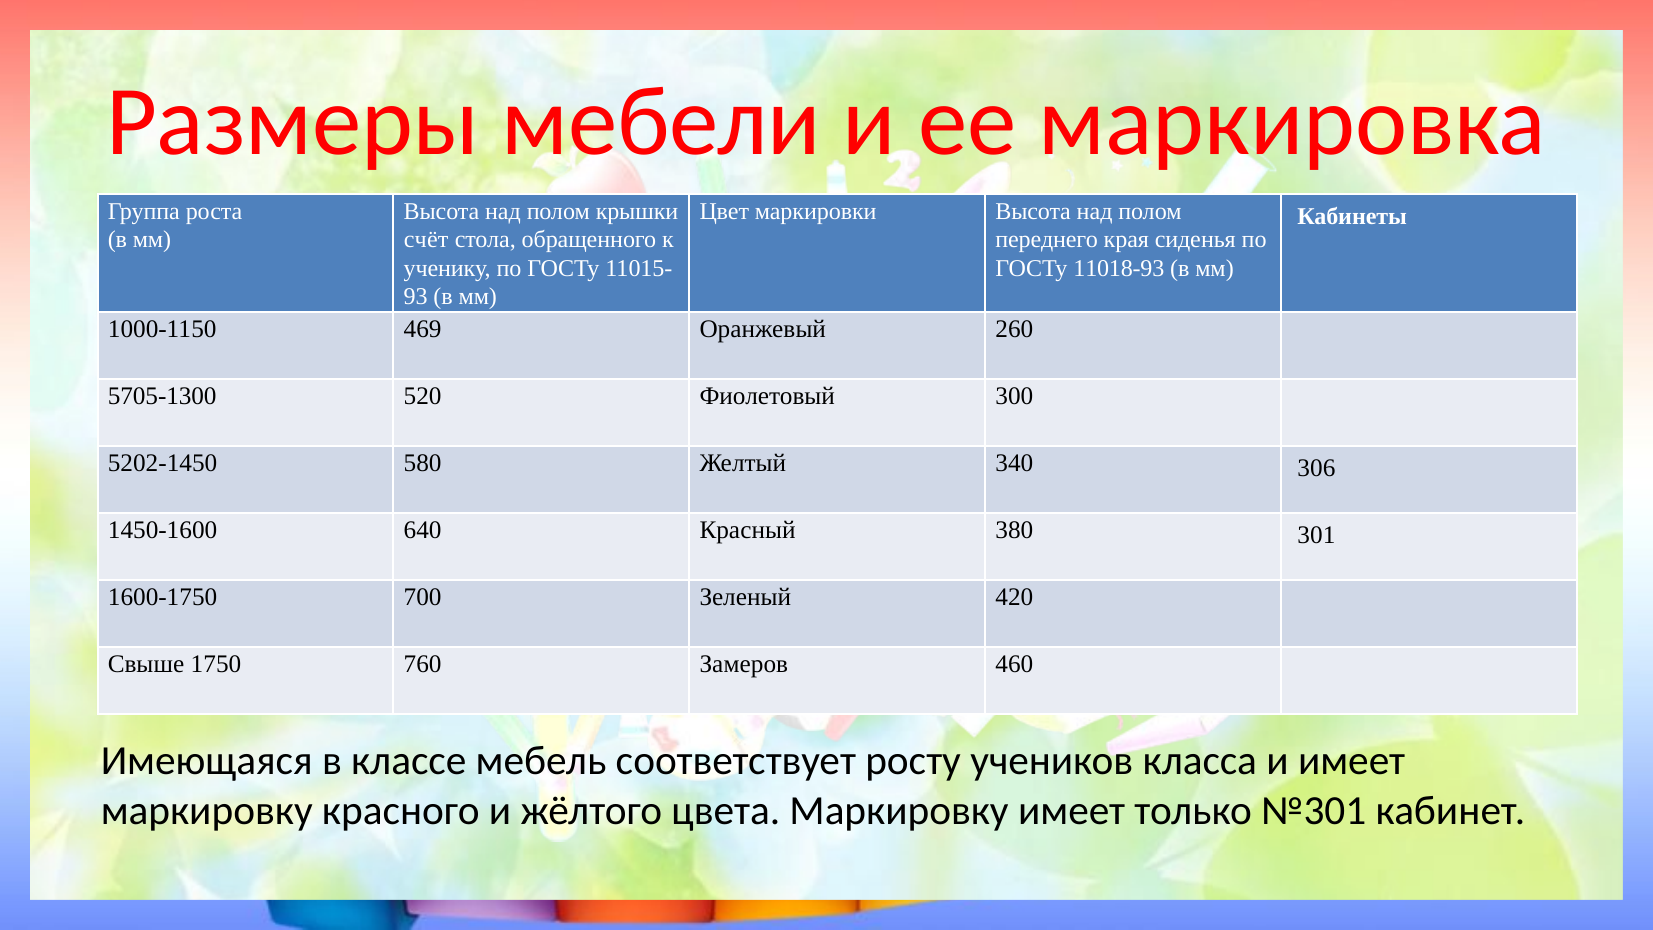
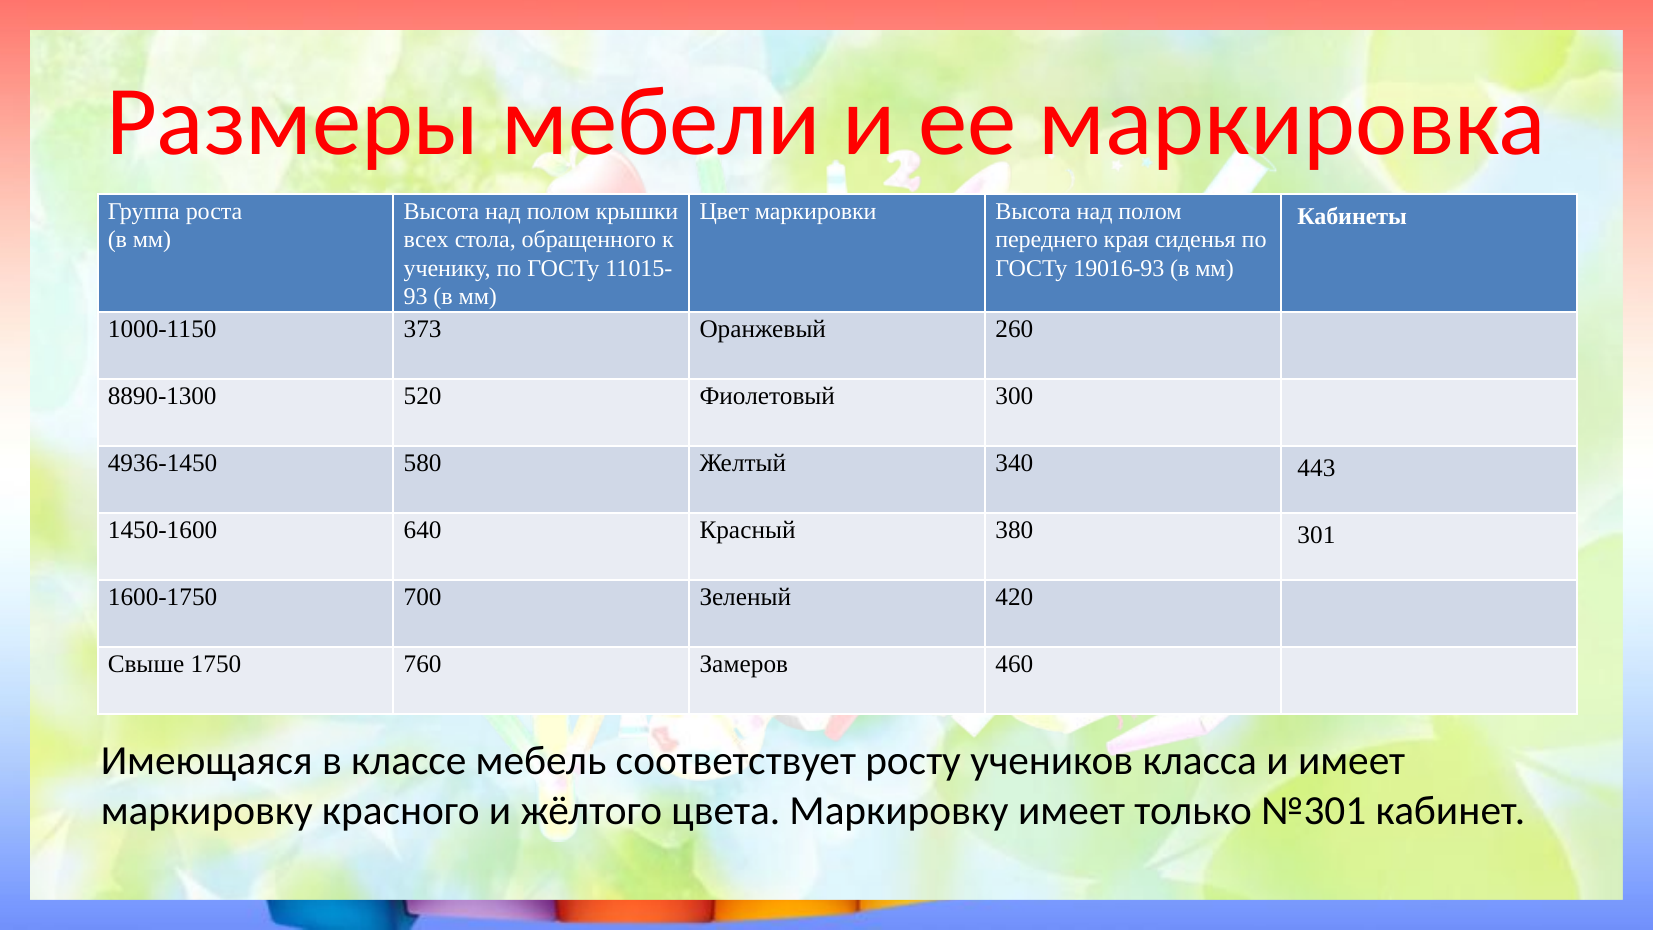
счёт: счёт -> всех (426, 240)
11018-93: 11018-93 -> 19016-93 (1119, 268)
469: 469 -> 373 (423, 329)
5705-1300: 5705-1300 -> 8890-1300 (162, 396)
5202-1450: 5202-1450 -> 4936-1450 (163, 463)
306: 306 -> 443 (1316, 468)
